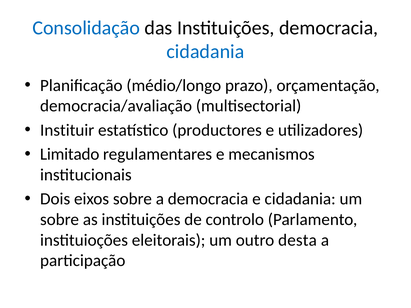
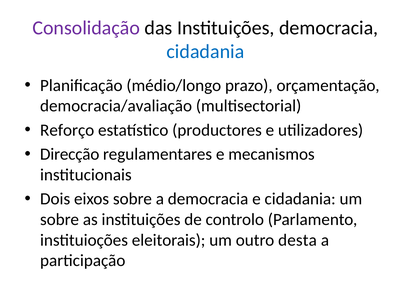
Consolidação colour: blue -> purple (86, 28)
Instituir: Instituir -> Reforço (67, 130)
Limitado: Limitado -> Direcção (70, 154)
